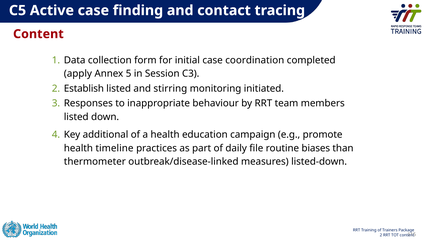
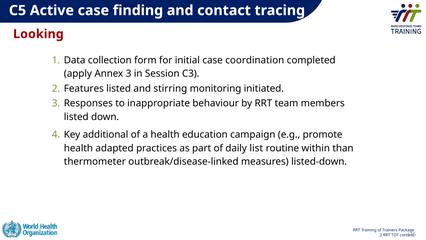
Content: Content -> Looking (38, 34)
Annex 5: 5 -> 3 (129, 74)
Establish: Establish -> Features (84, 88)
timeline: timeline -> adapted (115, 148)
file: file -> list (256, 148)
biases: biases -> within (316, 148)
